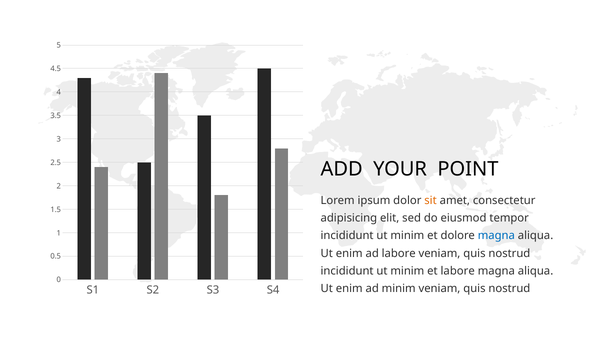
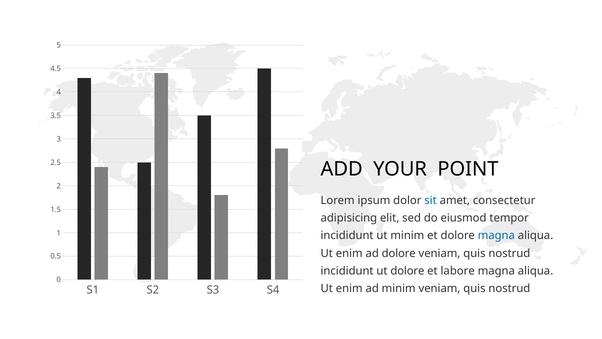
sit colour: orange -> blue (431, 200)
ad labore: labore -> dolore (399, 253)
minim: minim -> dolore (407, 271)
